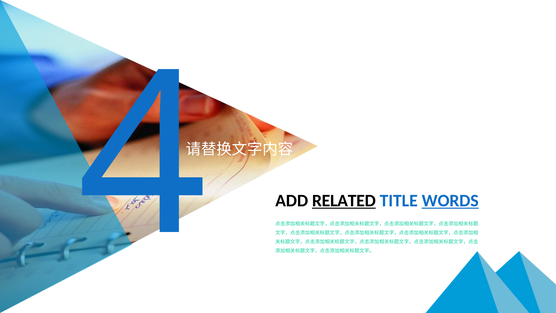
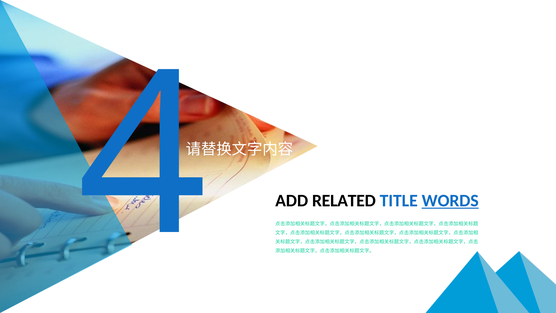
RELATED underline: present -> none (344, 200)
